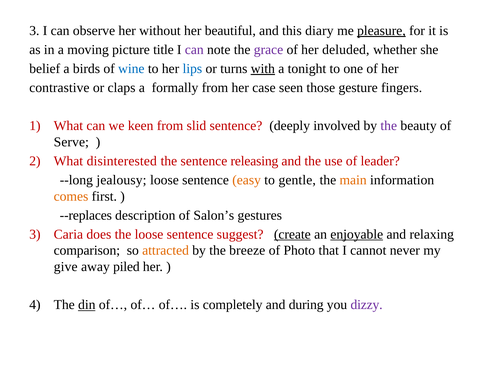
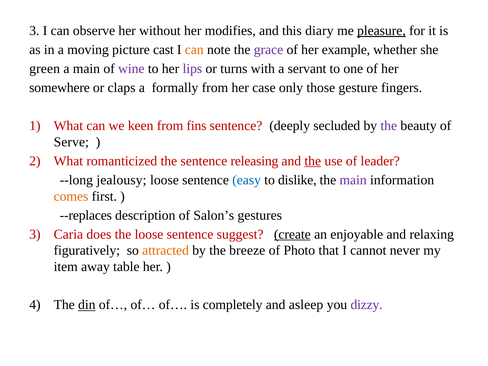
beautiful: beautiful -> modifies (230, 31)
title: title -> cast (163, 50)
can colour: purple -> orange (194, 50)
deluded: deluded -> example (346, 50)
belief: belief -> green (45, 69)
a birds: birds -> main (86, 69)
wine colour: blue -> purple (131, 69)
lips colour: blue -> purple (192, 69)
with underline: present -> none (263, 69)
tonight: tonight -> servant (307, 69)
contrastive: contrastive -> somewhere (59, 88)
seen: seen -> only (291, 88)
slid: slid -> fins (197, 126)
involved: involved -> secluded (337, 126)
disinterested: disinterested -> romanticized (122, 161)
the underline: none -> present (313, 161)
easy colour: orange -> blue (247, 180)
gentle: gentle -> dislike (297, 180)
main colour: orange -> purple (353, 180)
enjoyable underline: present -> none (357, 234)
comparison: comparison -> figuratively (87, 250)
give: give -> item (66, 267)
piled: piled -> table (126, 267)
during: during -> asleep (306, 305)
